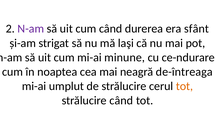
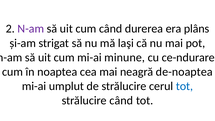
sfânt: sfânt -> plâns (197, 29)
de-întreaga: de-întreaga -> de-noaptea (184, 72)
tot colour: orange -> blue (184, 86)
